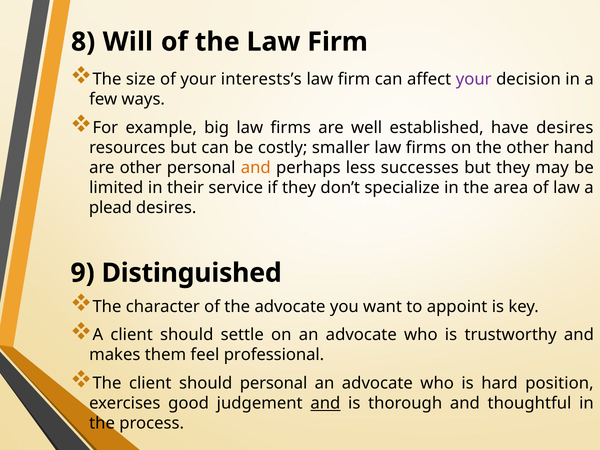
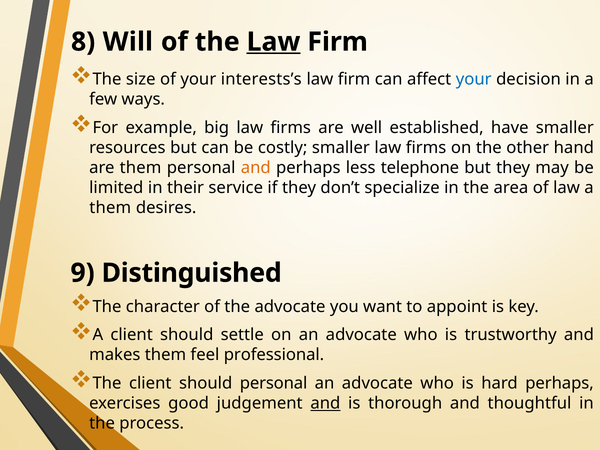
Law underline: none -> present (273, 42)
your colour: purple -> blue (474, 79)
have desires: desires -> smaller (565, 128)
are other: other -> them (141, 168)
successes: successes -> telephone (420, 168)
plead: plead -> them (110, 208)
hard position: position -> perhaps (560, 383)
